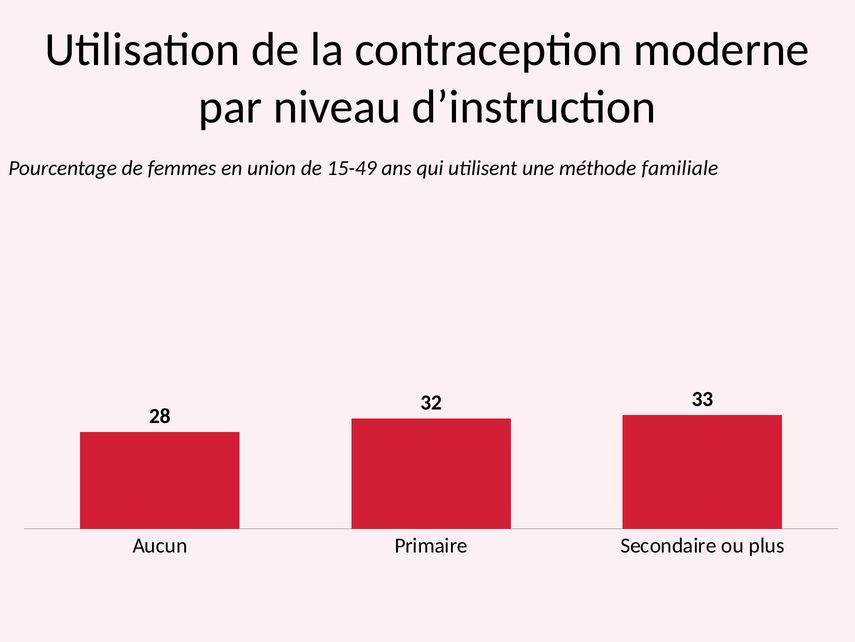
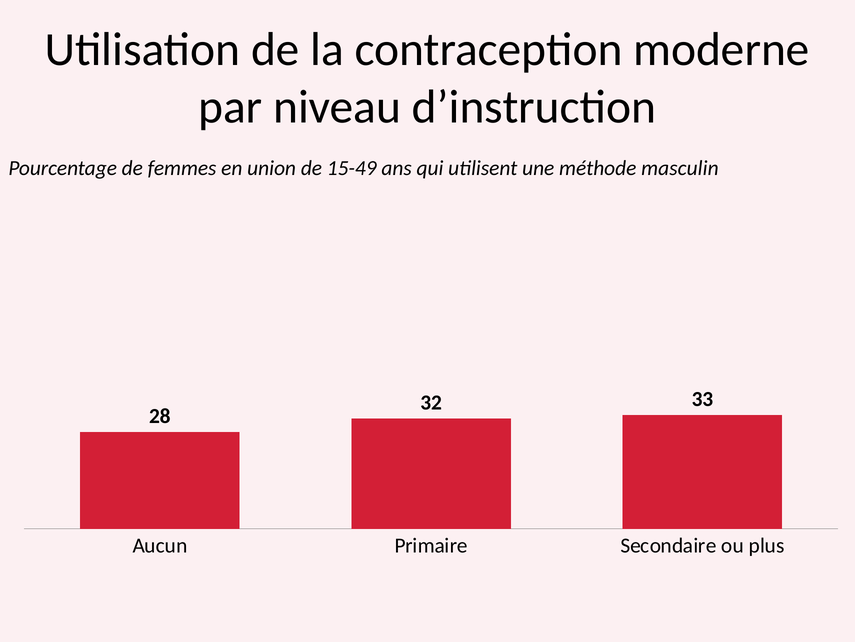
familiale: familiale -> masculin (680, 168)
